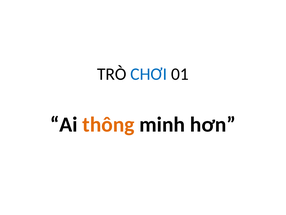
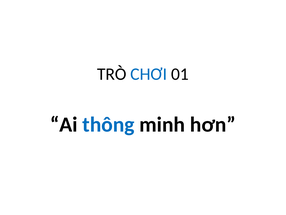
thông colour: orange -> blue (108, 124)
